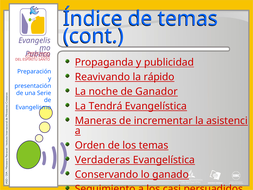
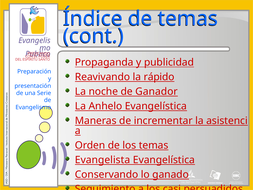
Tendrá: Tendrá -> Anhelo (105, 106)
Verdaderas: Verdaderas -> Evangelista (103, 160)
